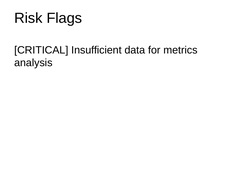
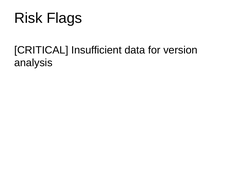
metrics: metrics -> version (180, 50)
